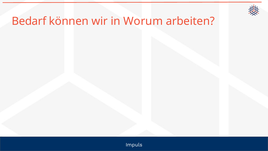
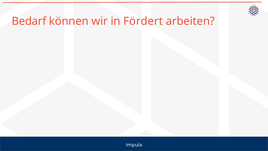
Worum: Worum -> Fördert (143, 21)
